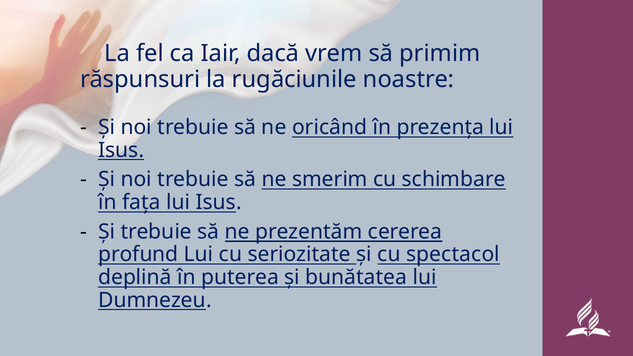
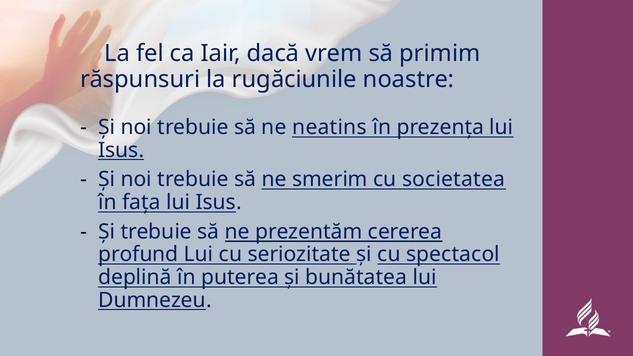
oricând: oricând -> neatins (330, 127)
schimbare: schimbare -> societatea (454, 179)
